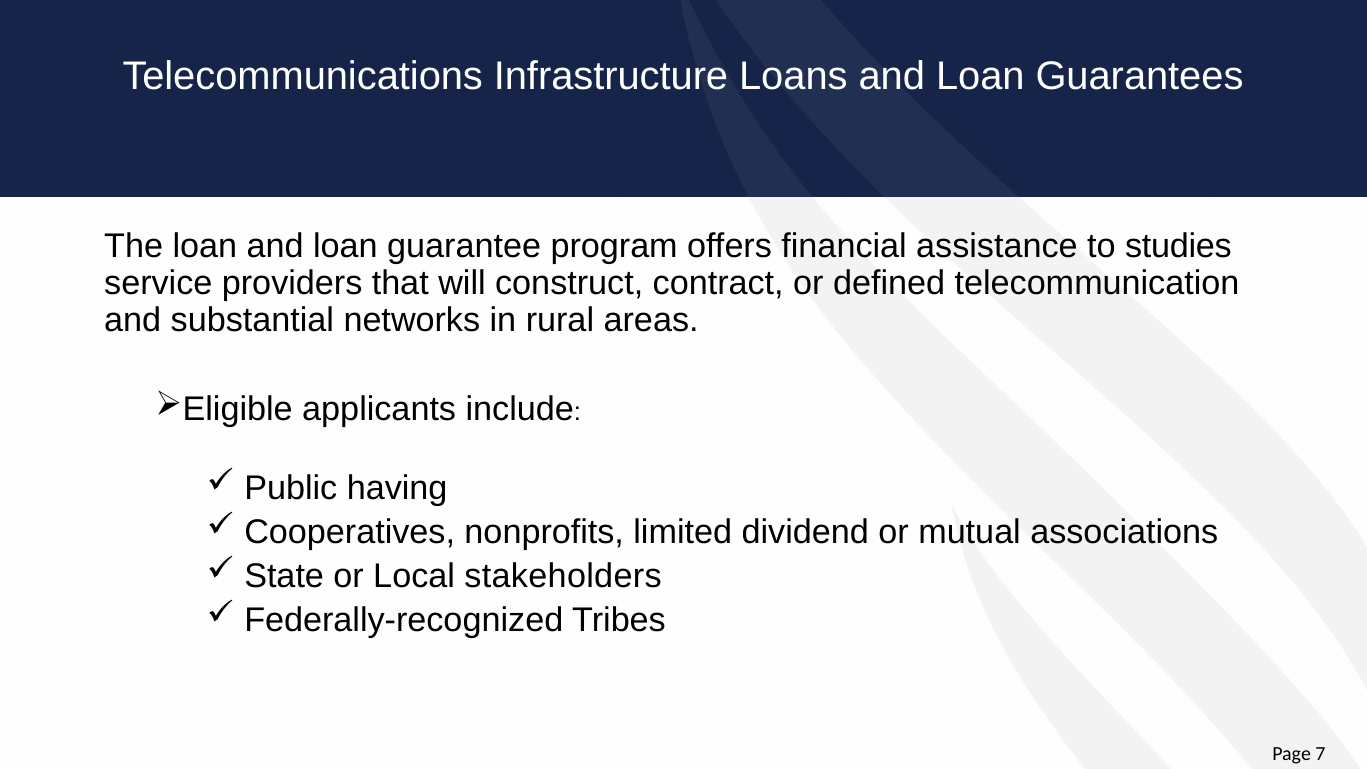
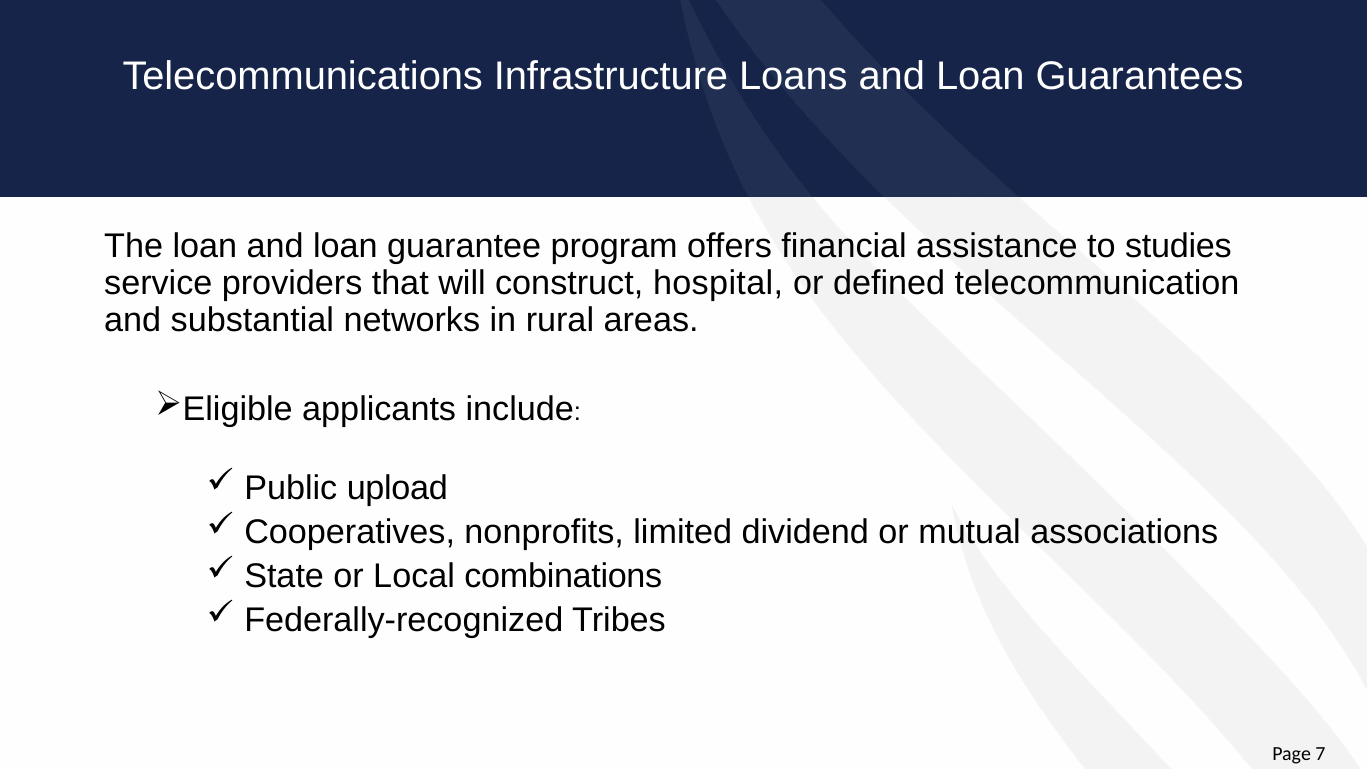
contract: contract -> hospital (718, 283)
having: having -> upload (397, 488)
stakeholders: stakeholders -> combinations (563, 576)
